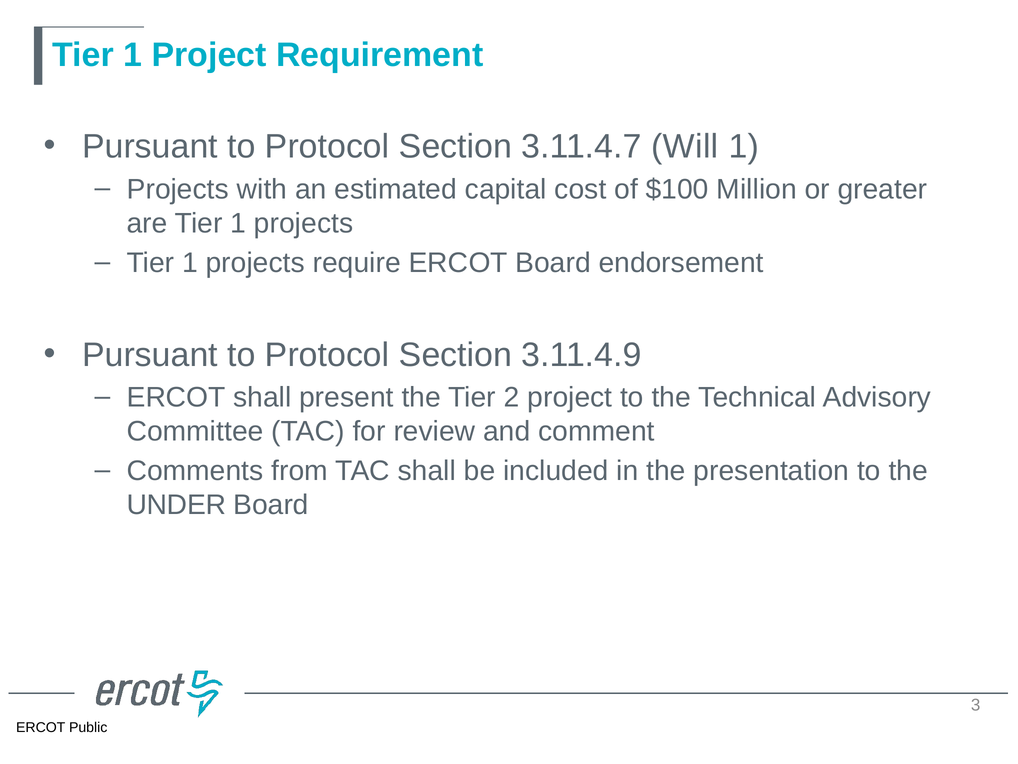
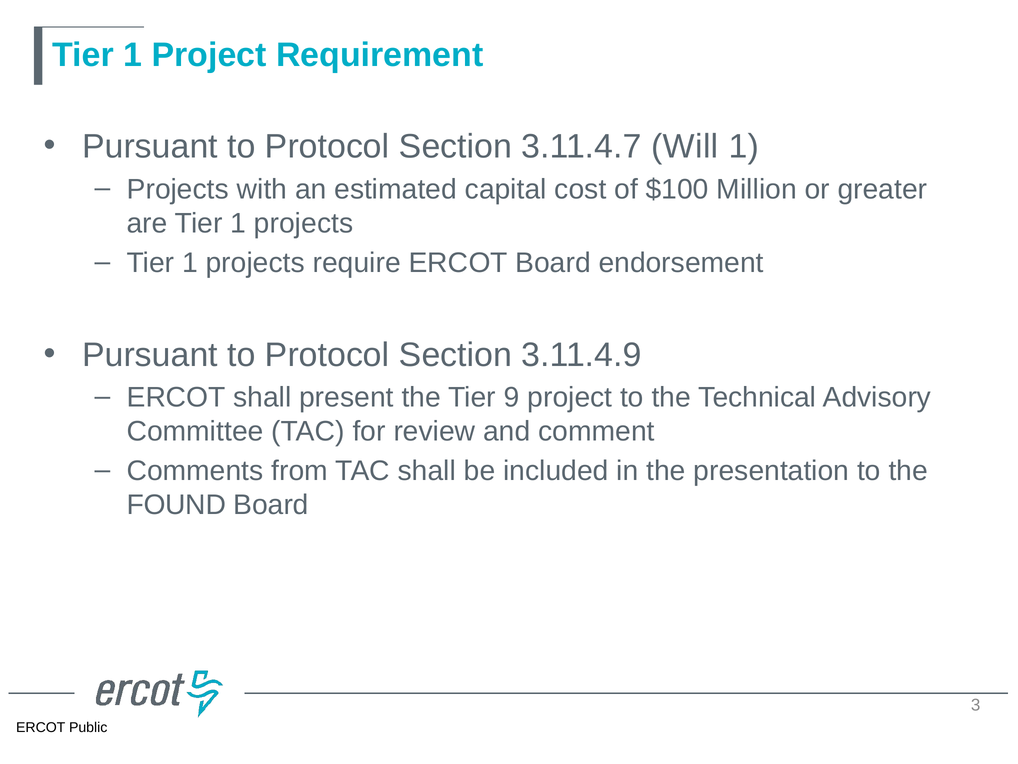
2: 2 -> 9 (512, 397)
UNDER: UNDER -> FOUND (176, 505)
